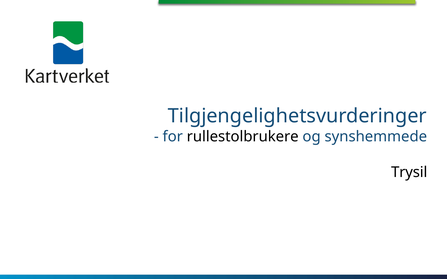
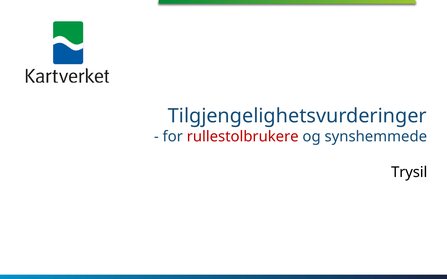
rullestolbrukere colour: black -> red (243, 137)
